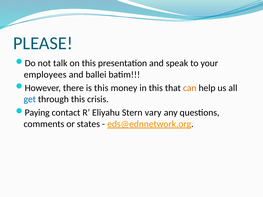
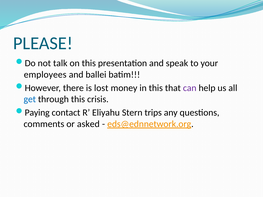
is this: this -> lost (101, 88)
can colour: orange -> purple (190, 88)
vary: vary -> trips (153, 113)
states: states -> asked (88, 124)
